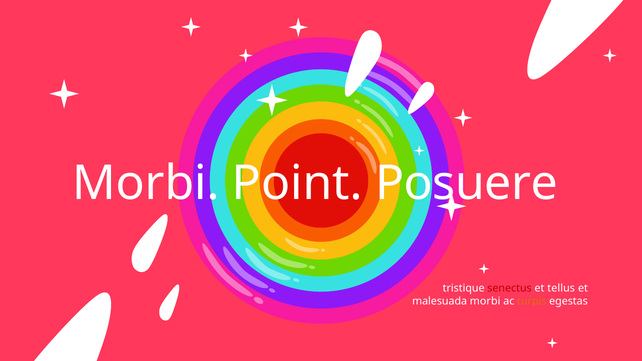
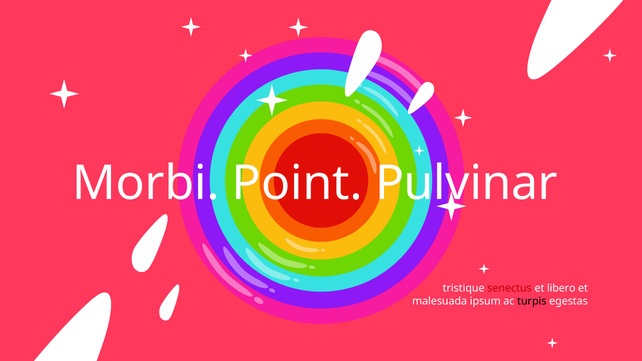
Posuere: Posuere -> Pulvinar (466, 184)
tellus: tellus -> libero (561, 288)
malesuada morbi: morbi -> ipsum (485, 301)
turpis colour: orange -> black (532, 301)
